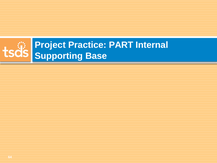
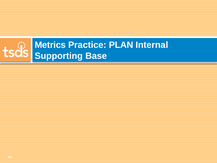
Project: Project -> Metrics (50, 45)
PART: PART -> PLAN (121, 45)
